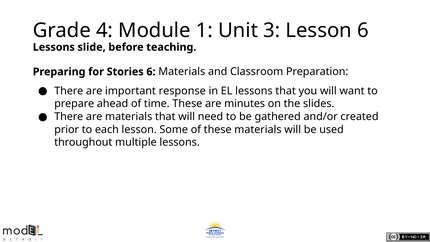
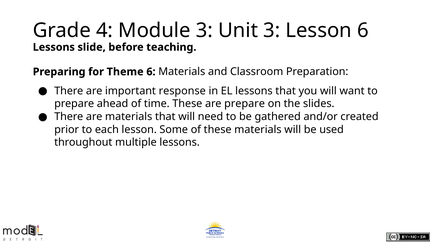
Module 1: 1 -> 3 (204, 30)
Stories: Stories -> Theme (125, 72)
are minutes: minutes -> prepare (245, 104)
